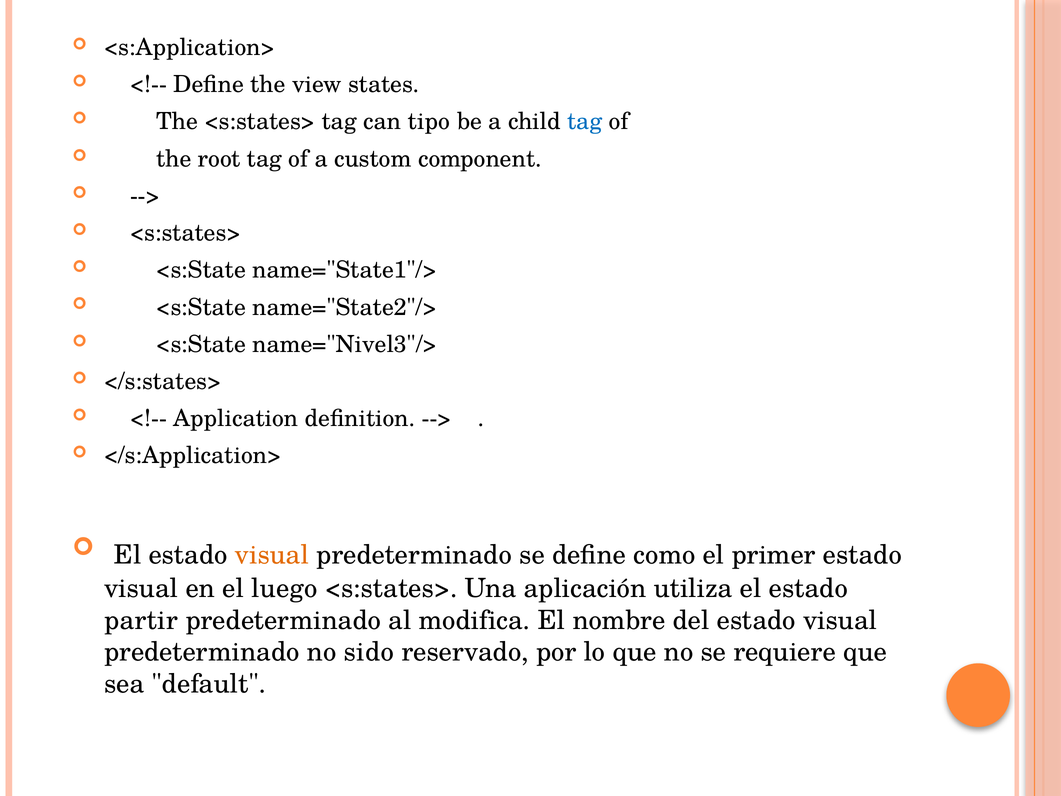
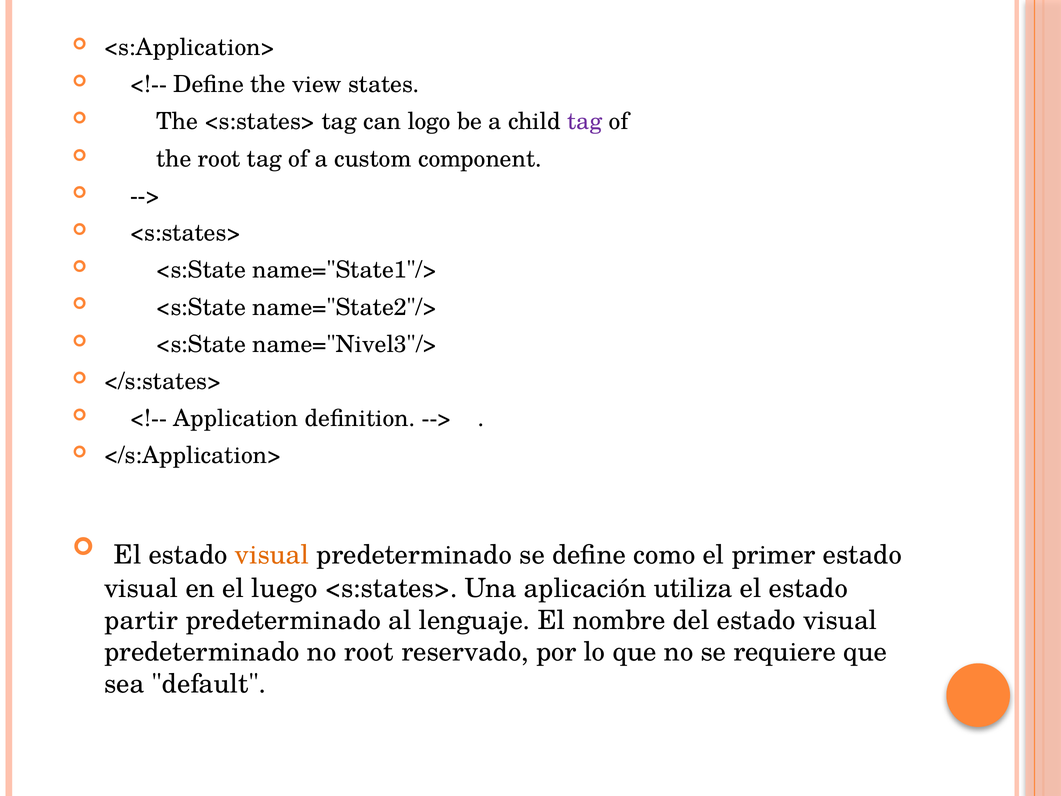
tipo: tipo -> logo (429, 122)
tag colour: blue -> purple (585, 122)
modifica: modifica -> lenguaje (475, 620)
no sido: sido -> root (369, 652)
